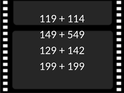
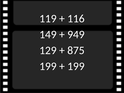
114: 114 -> 116 (76, 19)
549: 549 -> 949 (76, 34)
142: 142 -> 875 (76, 50)
